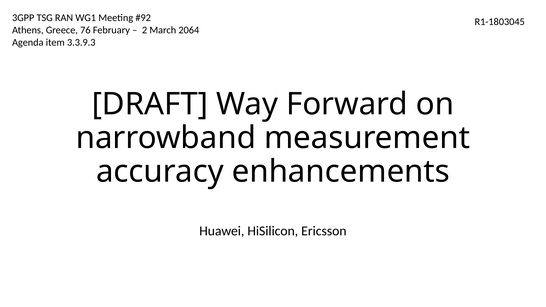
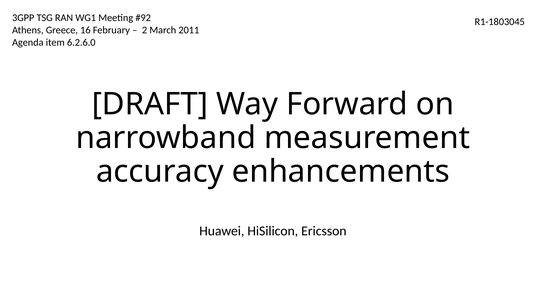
76: 76 -> 16 (85, 30)
2064: 2064 -> 2011 (189, 30)
3.3.9.3: 3.3.9.3 -> 6.2.6.0 (81, 42)
